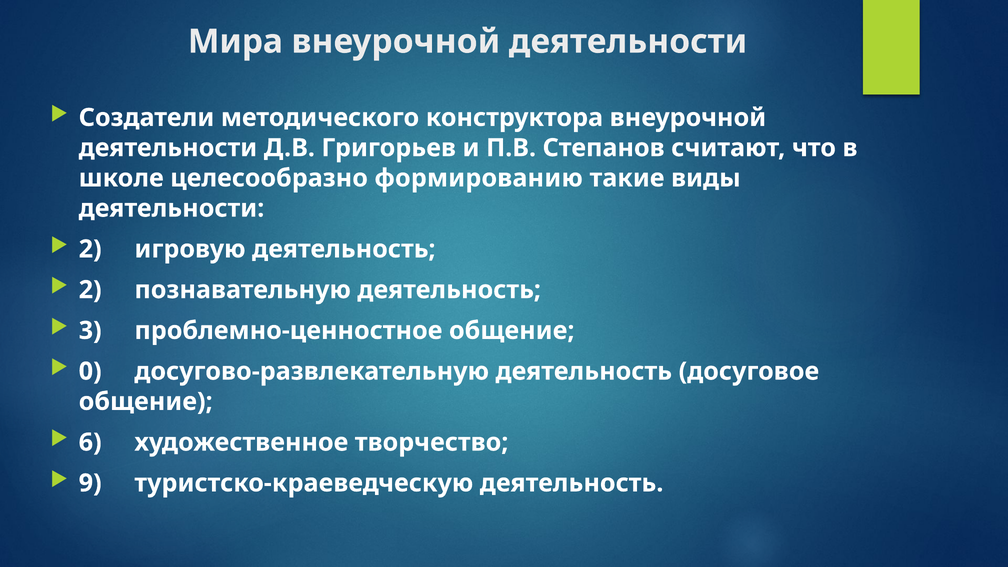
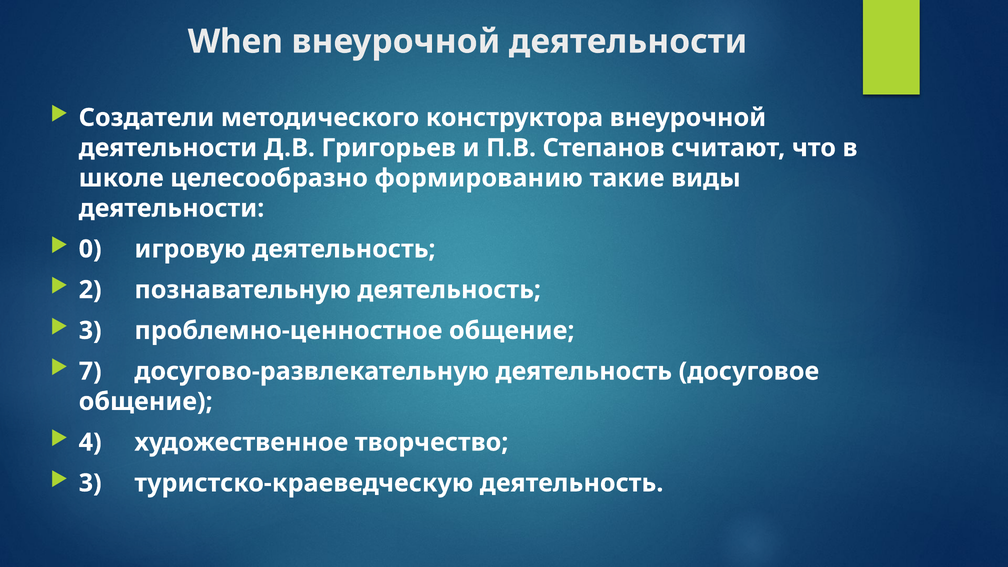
Мира: Мира -> When (235, 42)
2: 2 -> 0 (90, 249)
0: 0 -> 7 (90, 371)
6: 6 -> 4 (90, 442)
9: 9 -> 3 (90, 483)
